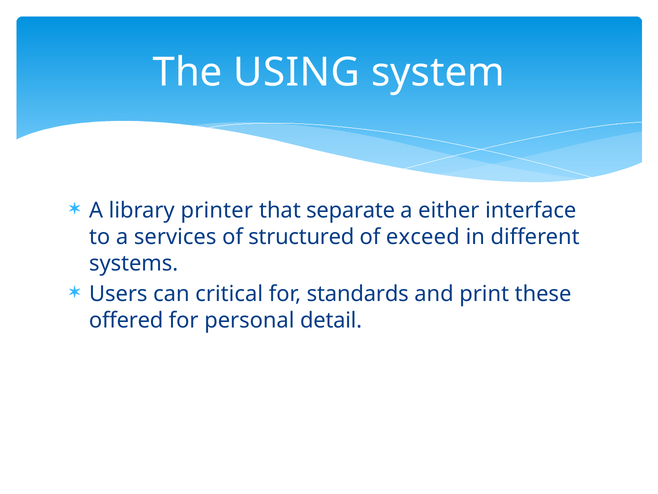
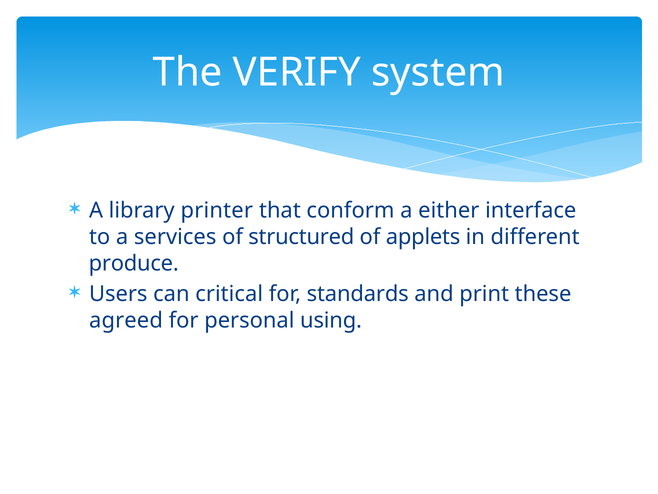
USING: USING -> VERIFY (297, 72)
separate: separate -> conform (350, 211)
exceed: exceed -> applets (423, 237)
systems: systems -> produce (134, 263)
offered: offered -> agreed (126, 320)
detail: detail -> using (331, 320)
